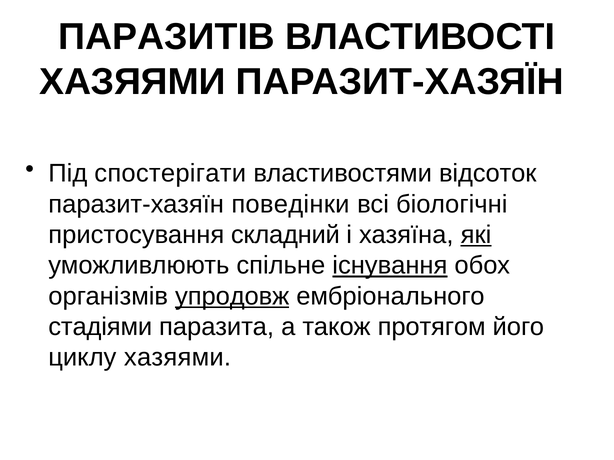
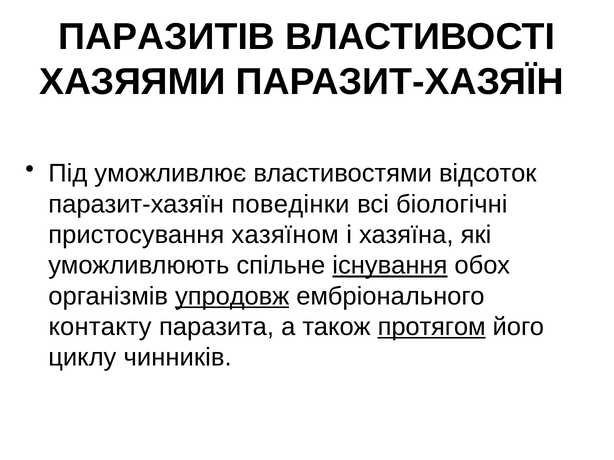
спостерігати: спостерігати -> уможливлює (170, 174)
складний: складний -> хазяїном (285, 235)
які underline: present -> none (476, 235)
стадіями: стадіями -> контакту (100, 327)
протягом underline: none -> present (432, 327)
циклу хазяями: хазяями -> чинників (178, 358)
